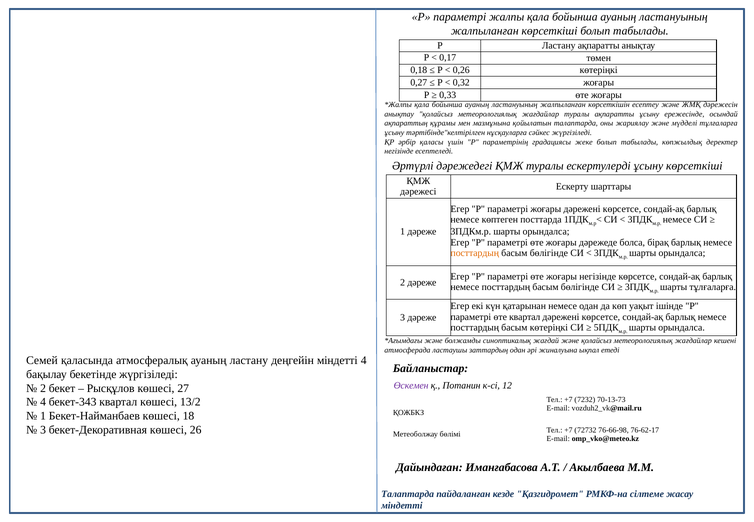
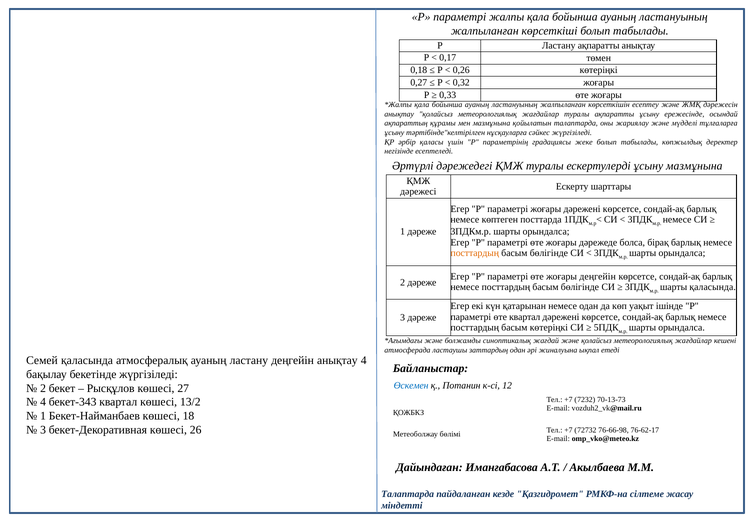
ұсыну көрсеткіші: көрсеткіші -> мазмұнына (694, 166)
жоғары негізінде: негізінде -> деңгейін (598, 276)
шарты тұлғаларға: тұлғаларға -> қаласында (713, 287)
деңгейін міндетті: міндетті -> анықтау (337, 360)
Өскемен colour: purple -> blue (411, 386)
